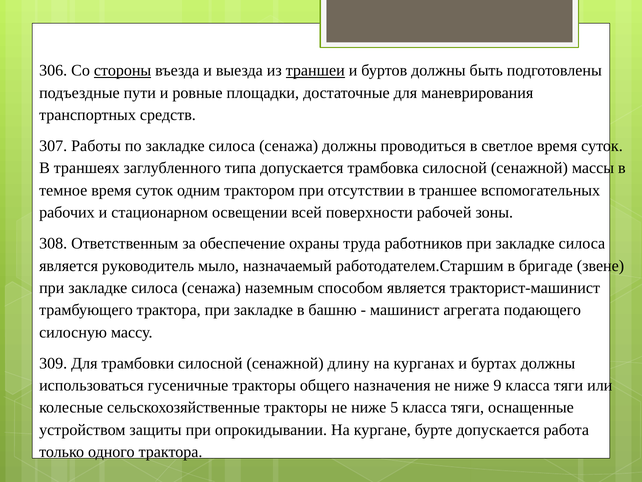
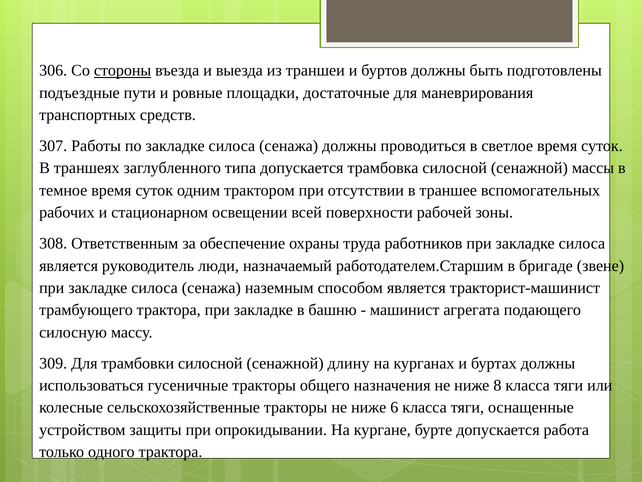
траншеи underline: present -> none (315, 70)
мыло: мыло -> люди (218, 265)
9: 9 -> 8 (497, 385)
5: 5 -> 6 (394, 407)
